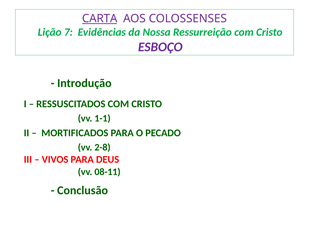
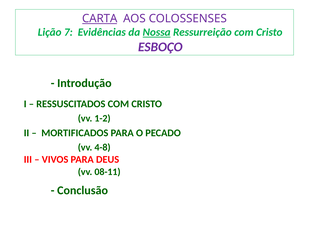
Nossa underline: none -> present (157, 32)
1-1: 1-1 -> 1-2 (103, 118)
2-8: 2-8 -> 4-8 (103, 147)
